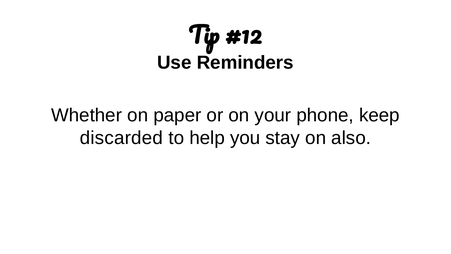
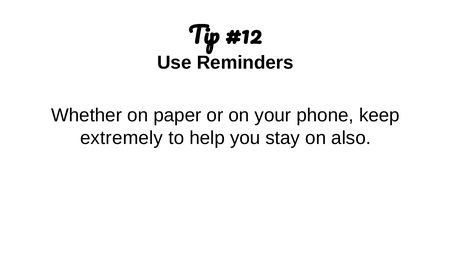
discarded: discarded -> extremely (121, 138)
